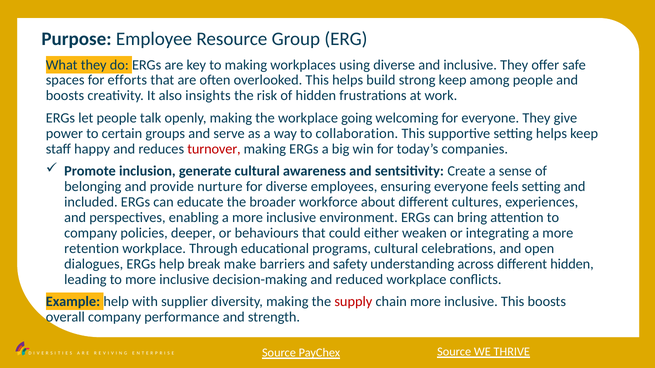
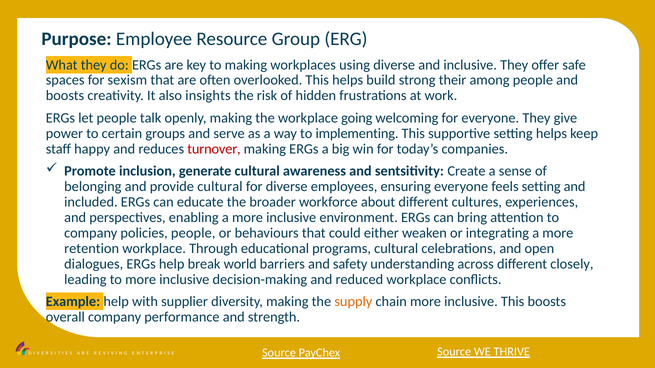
efforts: efforts -> sexism (127, 80)
strong keep: keep -> their (453, 80)
collaboration: collaboration -> implementing (357, 134)
provide nurture: nurture -> cultural (220, 187)
policies deeper: deeper -> people (193, 233)
make: make -> world (240, 264)
different hidden: hidden -> closely (572, 264)
supply colour: red -> orange (353, 302)
